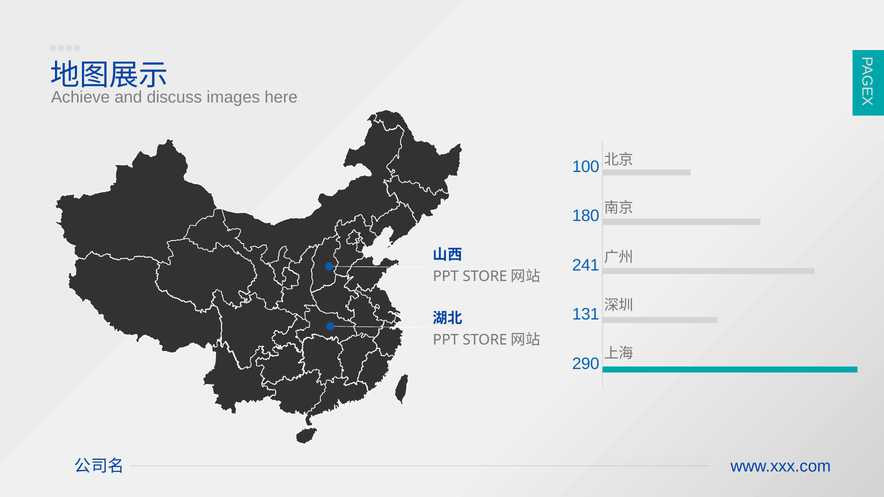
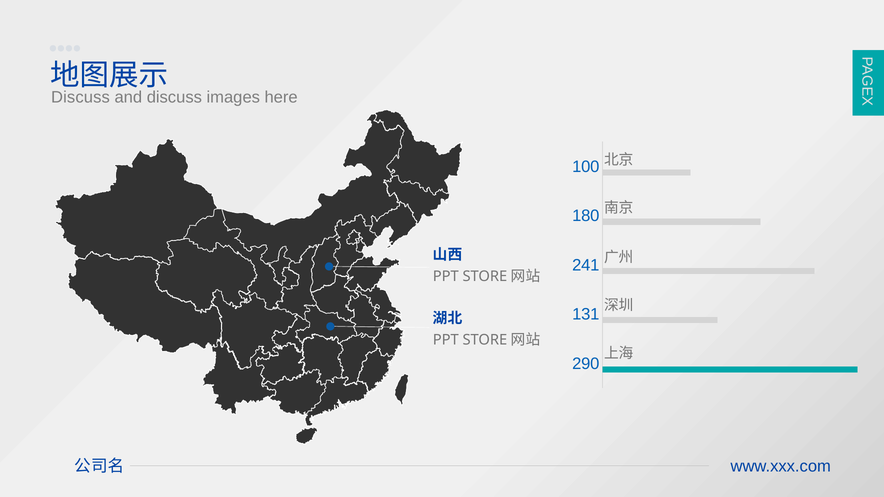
Achieve: Achieve -> Discuss (80, 97)
